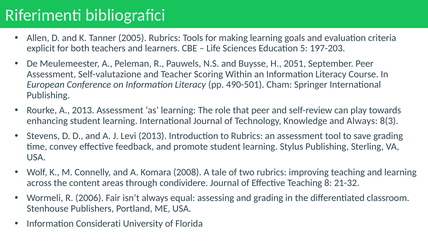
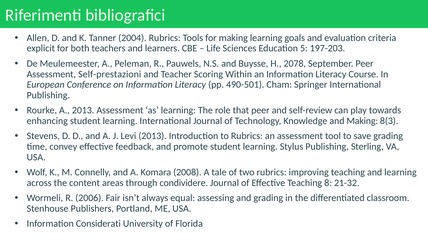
2005: 2005 -> 2004 (132, 38)
2051: 2051 -> 2078 (295, 63)
Self-valutazione: Self-valutazione -> Self-prestazioni (110, 74)
and Always: Always -> Making (362, 121)
